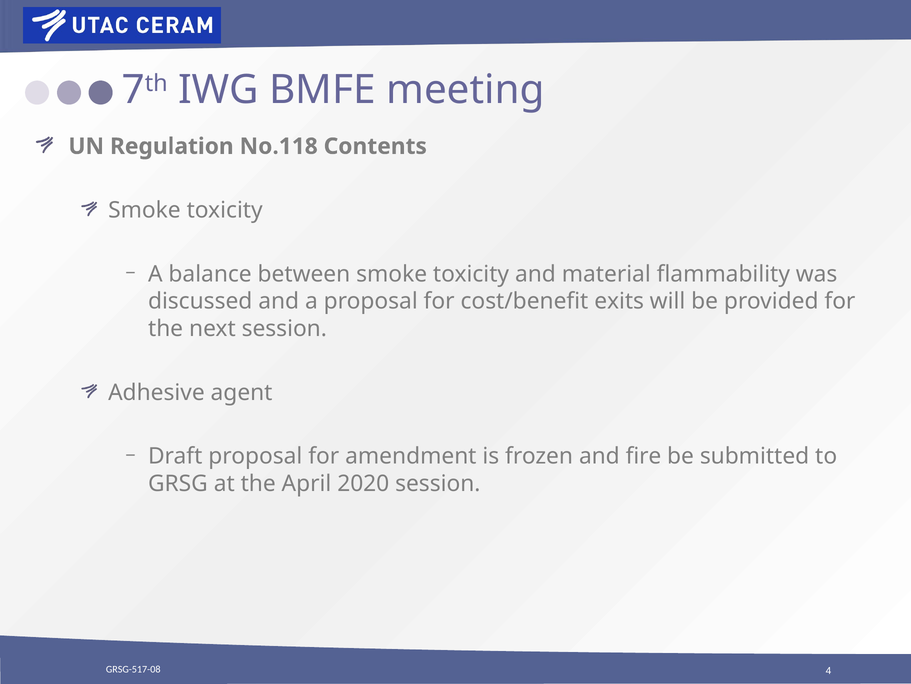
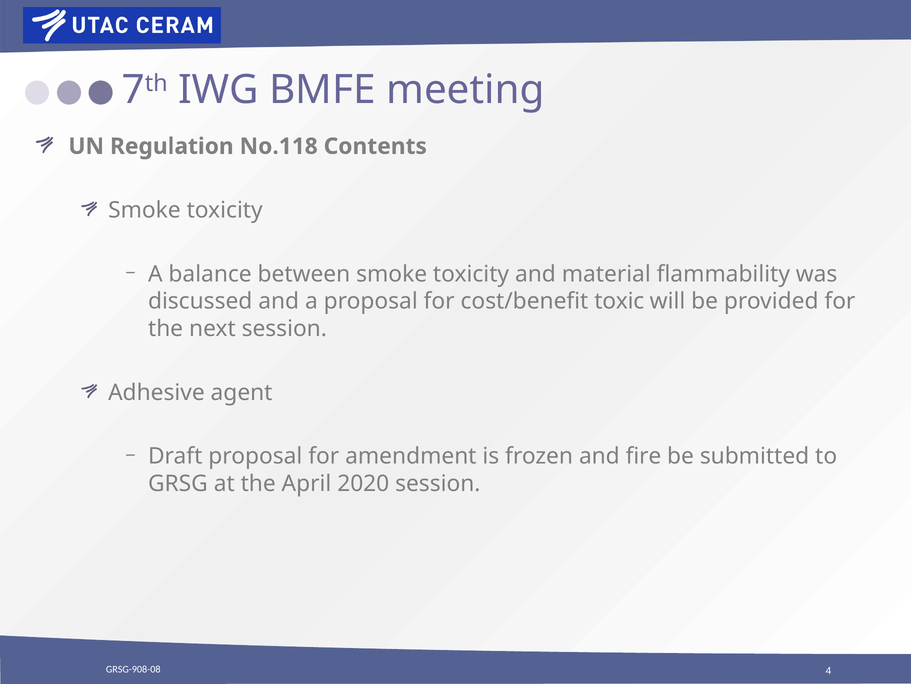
exits: exits -> toxic (619, 301)
GRSG-517-08: GRSG-517-08 -> GRSG-908-08 (133, 668)
